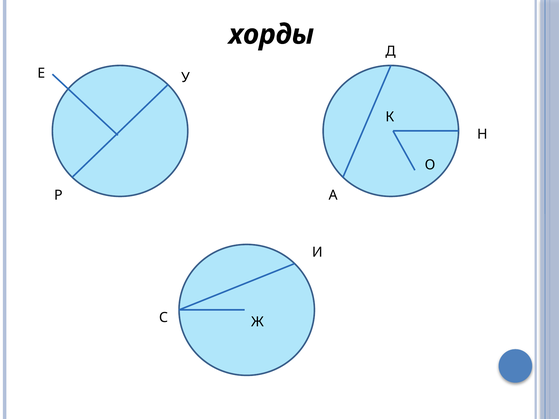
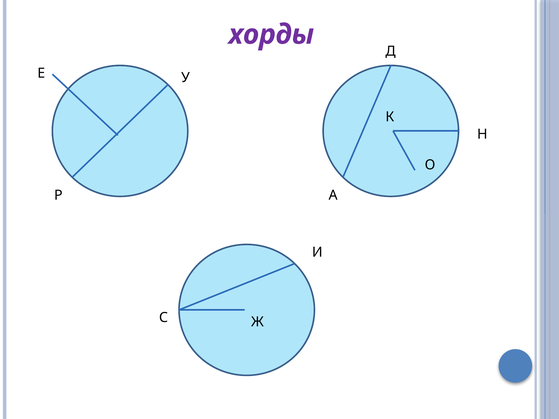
хорды colour: black -> purple (271, 35)
